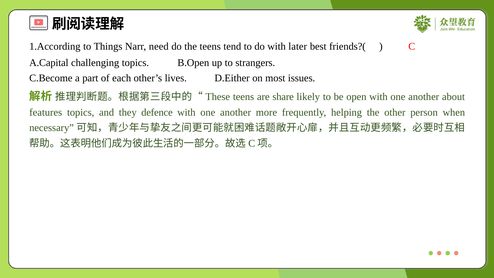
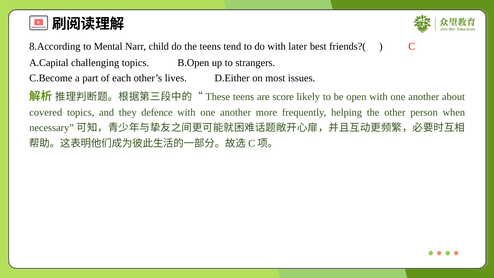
1.According: 1.According -> 8.According (55, 46)
Things: Things -> Mental (108, 46)
need: need -> child (159, 46)
share: share -> score (283, 97)
features: features -> covered (46, 112)
